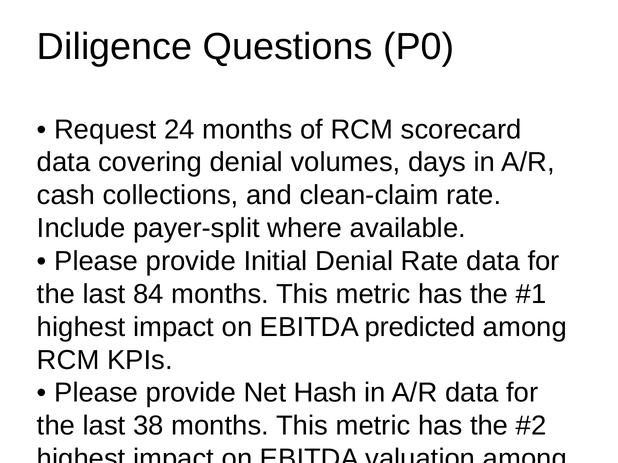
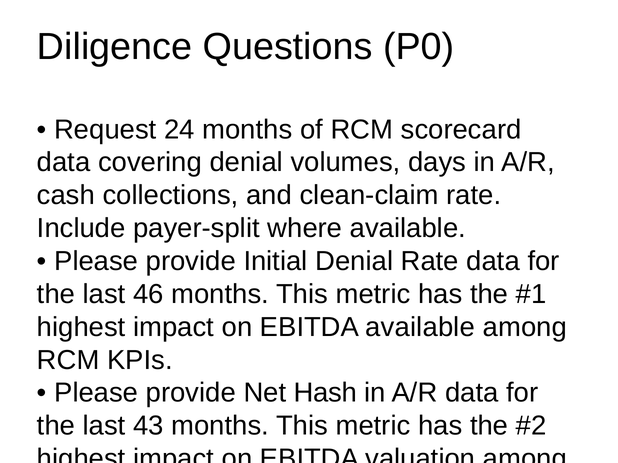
84: 84 -> 46 (148, 294)
EBITDA predicted: predicted -> available (420, 327)
38: 38 -> 43 (148, 426)
